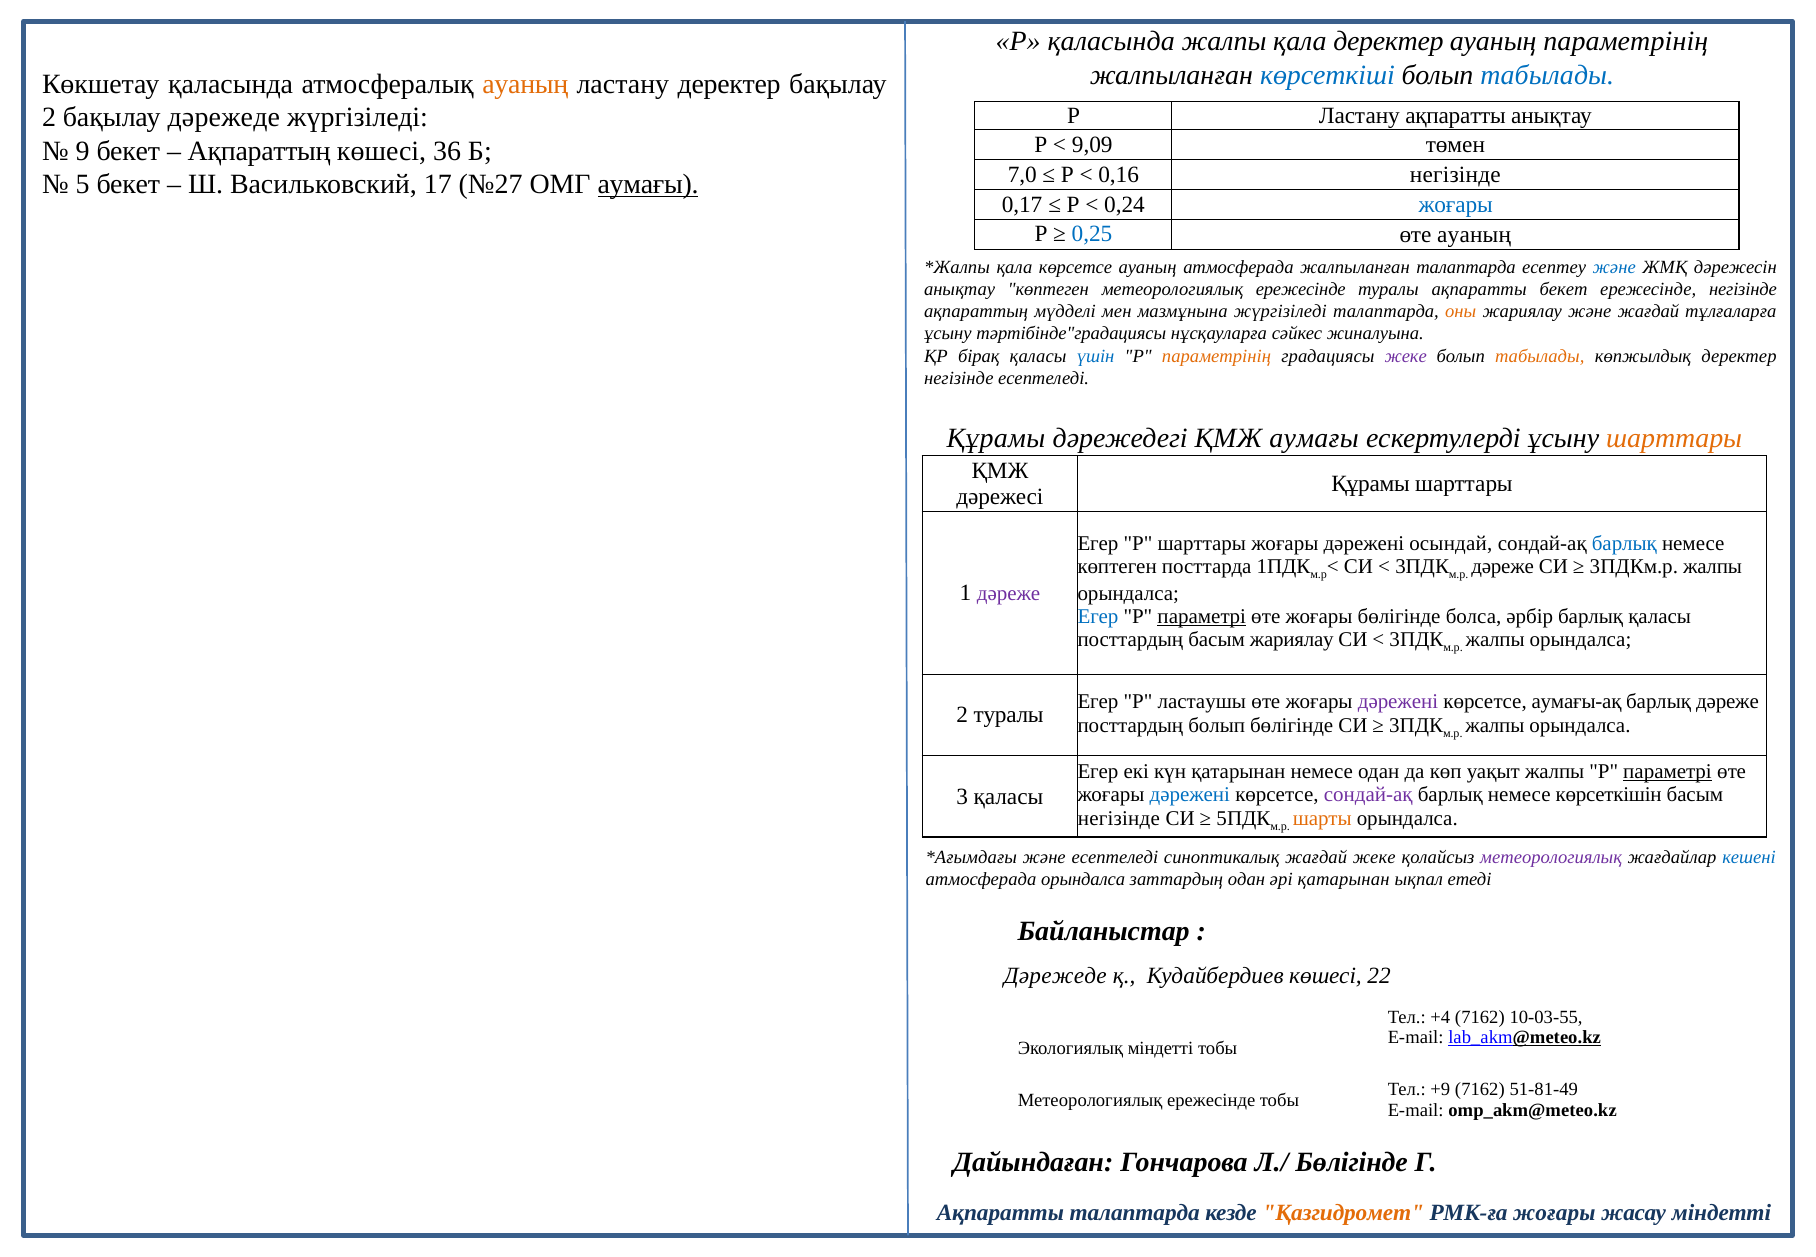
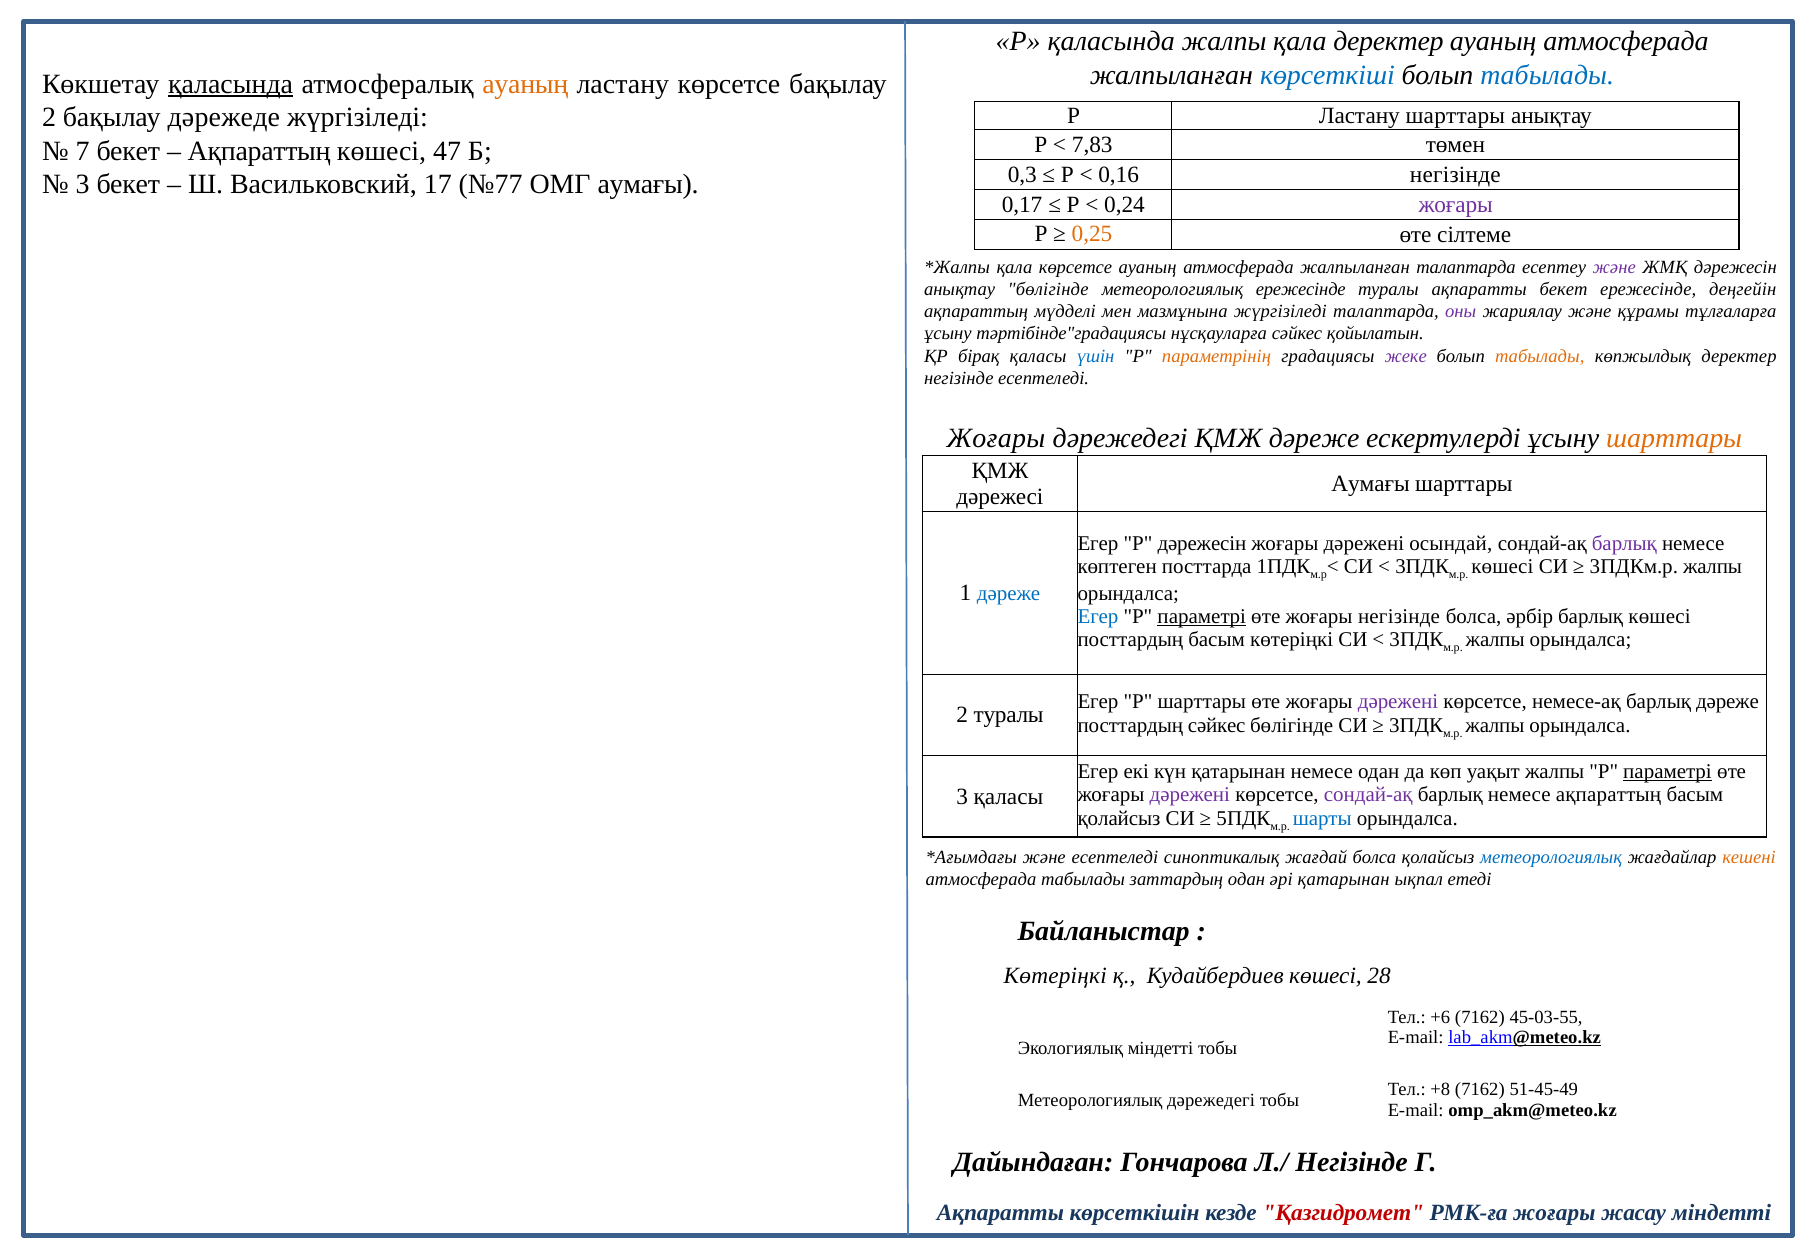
параметрінің: параметрінің -> атмосферада (1626, 42)
қаласында underline: none -> present (231, 84)
ластану деректер: деректер -> көрсетсе (729, 84)
Ластану ақпаратты: ақпаратты -> шарттары (1455, 116)
9,09: 9,09 -> 7,83 (1092, 144)
9: 9 -> 7 (83, 151)
36: 36 -> 47 (447, 151)
7,0: 7,0 -> 0,3 (1022, 174)
5: 5 -> 3 (83, 185)
№27: №27 -> №77 (491, 185)
аумағы underline: present -> none (648, 185)
жоғары colour: blue -> purple (1456, 205)
0,25 colour: blue -> orange (1092, 234)
өте ауаның: ауаның -> сілтеме (1474, 235)
және colour: blue -> purple (1614, 267)
анықтау көптеген: көптеген -> бөлігінде (1048, 289)
ережесінде негізінде: негізінде -> деңгейін (1743, 289)
оны colour: orange -> purple (1461, 312)
және жағдай: жағдай -> құрамы (1648, 312)
жиналуына: жиналуына -> қойылатын (1375, 334)
Құрамы: Құрамы -> Жоғары (996, 439)
ҚМЖ аумағы: аумағы -> дәреже (1314, 439)
Құрамы: Құрамы -> Аумағы (1371, 484)
Р шарттары: шарттары -> дәрежесін (1202, 543)
барлық colour: blue -> purple (1624, 543)
дәреже: дәреже -> көшесі (1502, 567)
дәреже colour: purple -> blue (1009, 594)
жоғары бөлігінде: бөлігінде -> негізінде (1399, 616)
барлық қаласы: қаласы -> көшесі (1660, 616)
басым жариялау: жариялау -> көтеріңкі (1292, 640)
Р ластаушы: ластаушы -> шарттары (1202, 702)
аумағы-ақ: аумағы-ақ -> немесе-ақ (1576, 702)
посттардың болып: болып -> сәйкес (1217, 725)
дәрежені colour: blue -> purple (1190, 795)
немесе көрсеткішін: көрсеткішін -> ақпараттың (1608, 795)
негізінде: негізінде -> қолайсыз (1119, 818)
шарты colour: orange -> blue (1322, 818)
жағдай жеке: жеке -> болса (1374, 857)
метеорологиялық colour: purple -> blue (1551, 857)
кешені colour: blue -> orange (1749, 857)
атмосферада орындалса: орындалса -> табылады (1083, 879)
Дәрежеде: Дәрежеде -> Көтеріңкі (1055, 976)
22: 22 -> 28 (1379, 976)
+4: +4 -> +6 (1440, 1017)
10-03-55: 10-03-55 -> 45-03-55 (1546, 1017)
+9: +9 -> +8 (1440, 1090)
51-81-49: 51-81-49 -> 51-45-49 (1544, 1090)
ережесінде: ережесінде -> дәрежедегі (1211, 1100)
Л./ Бөлігінде: Бөлігінде -> Негізінде (1352, 1162)
Ақпаратты талаптарда: талаптарда -> көрсеткішін (1135, 1213)
Қазгидромет colour: orange -> red (1343, 1213)
